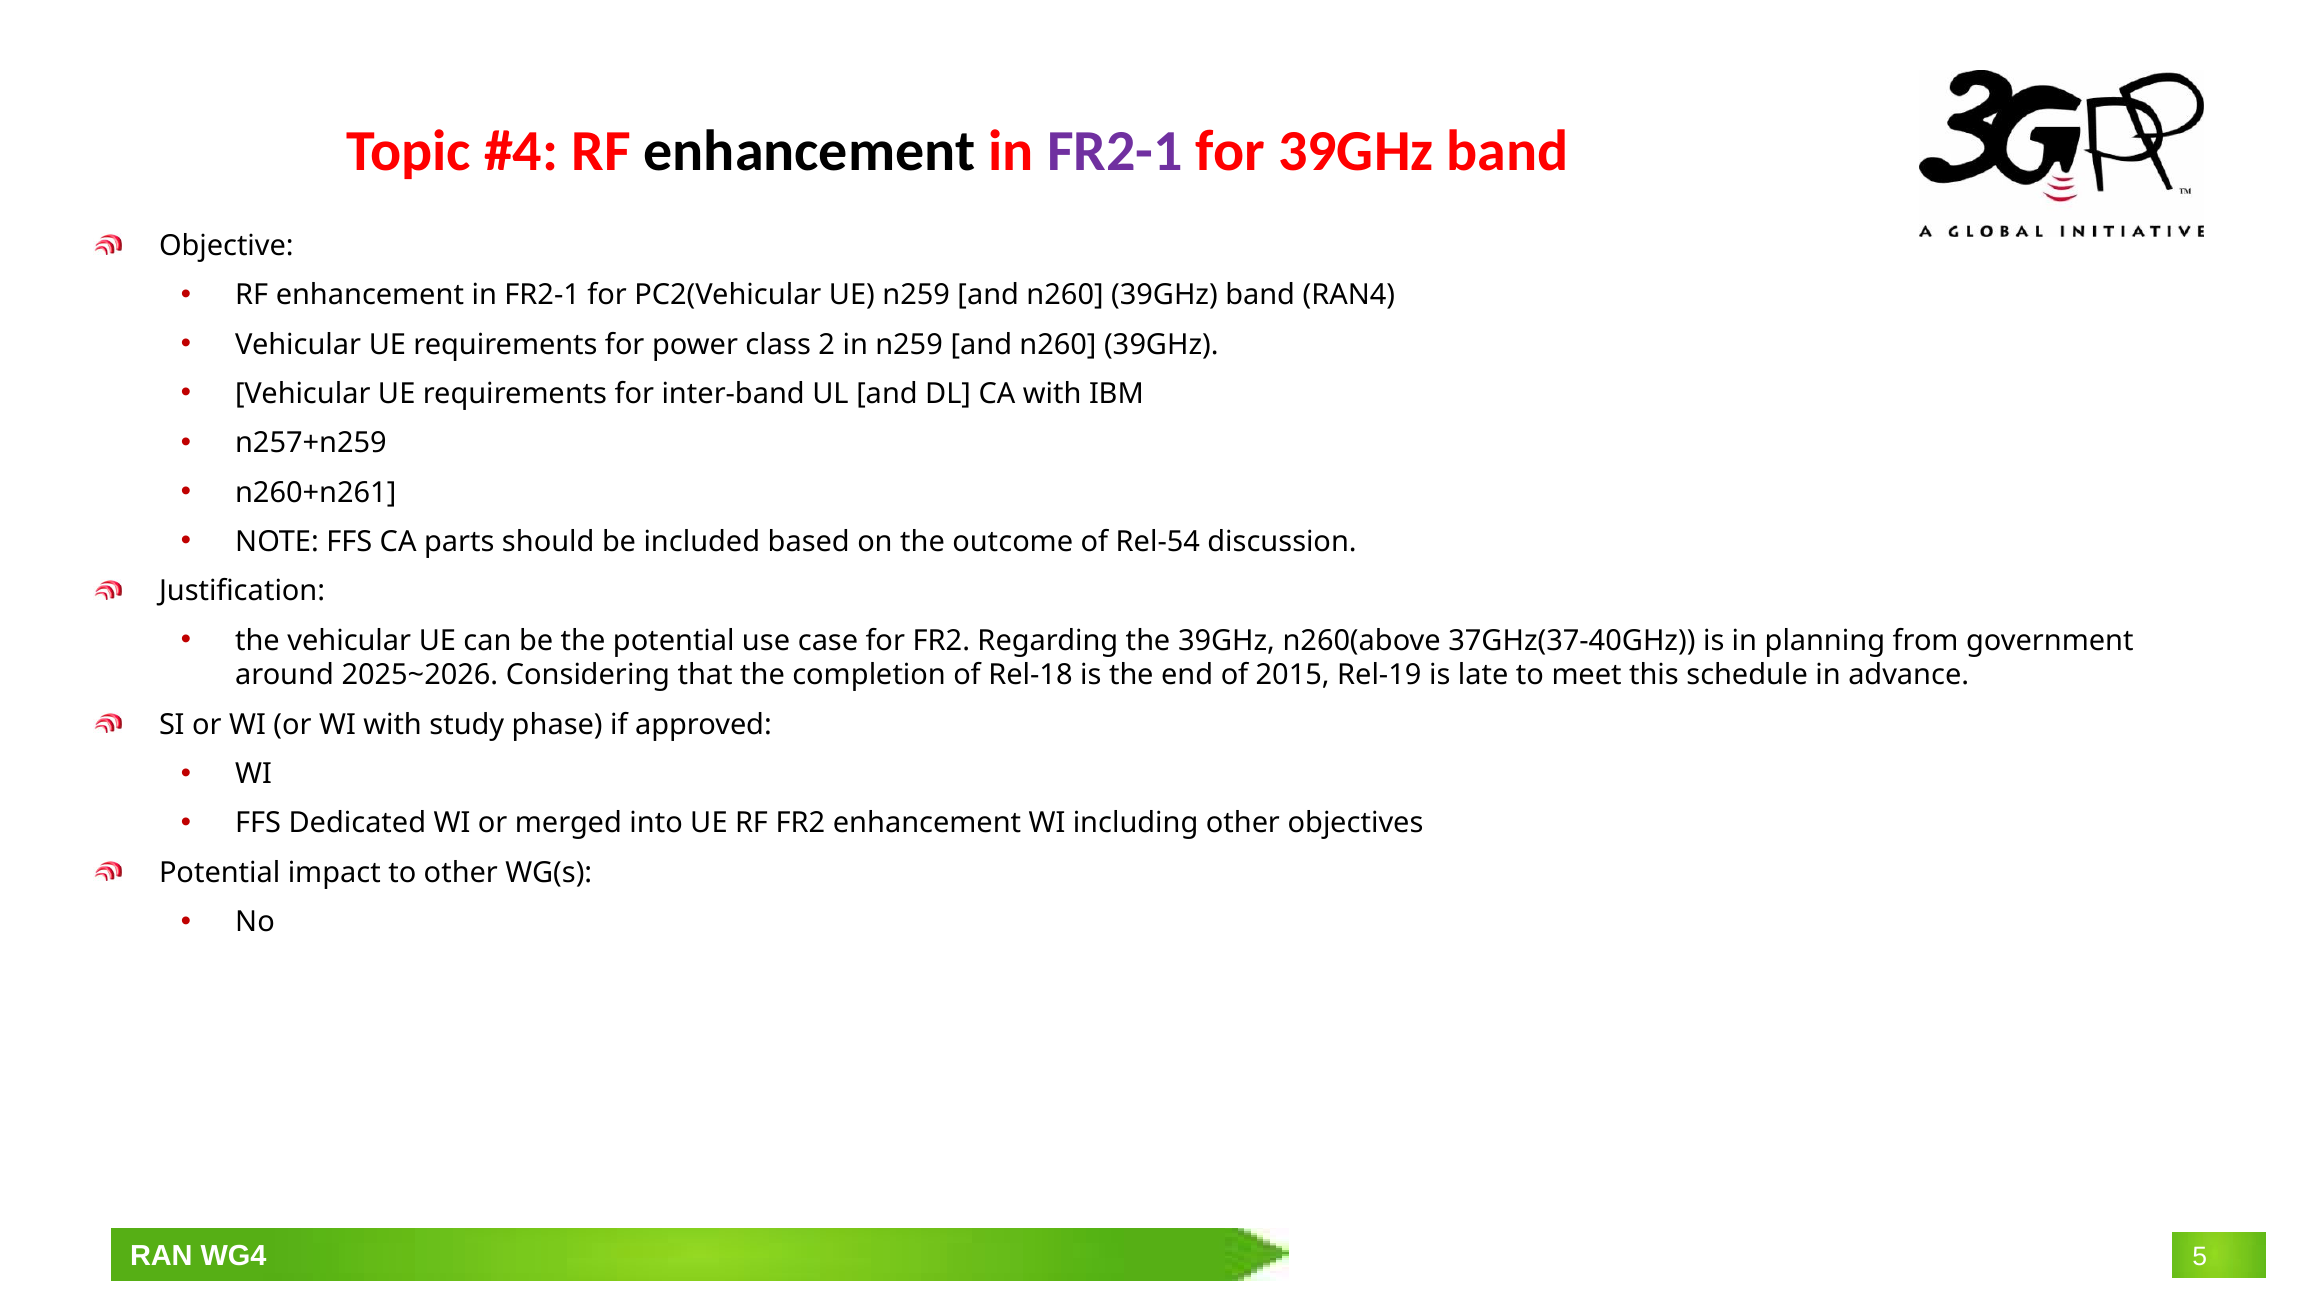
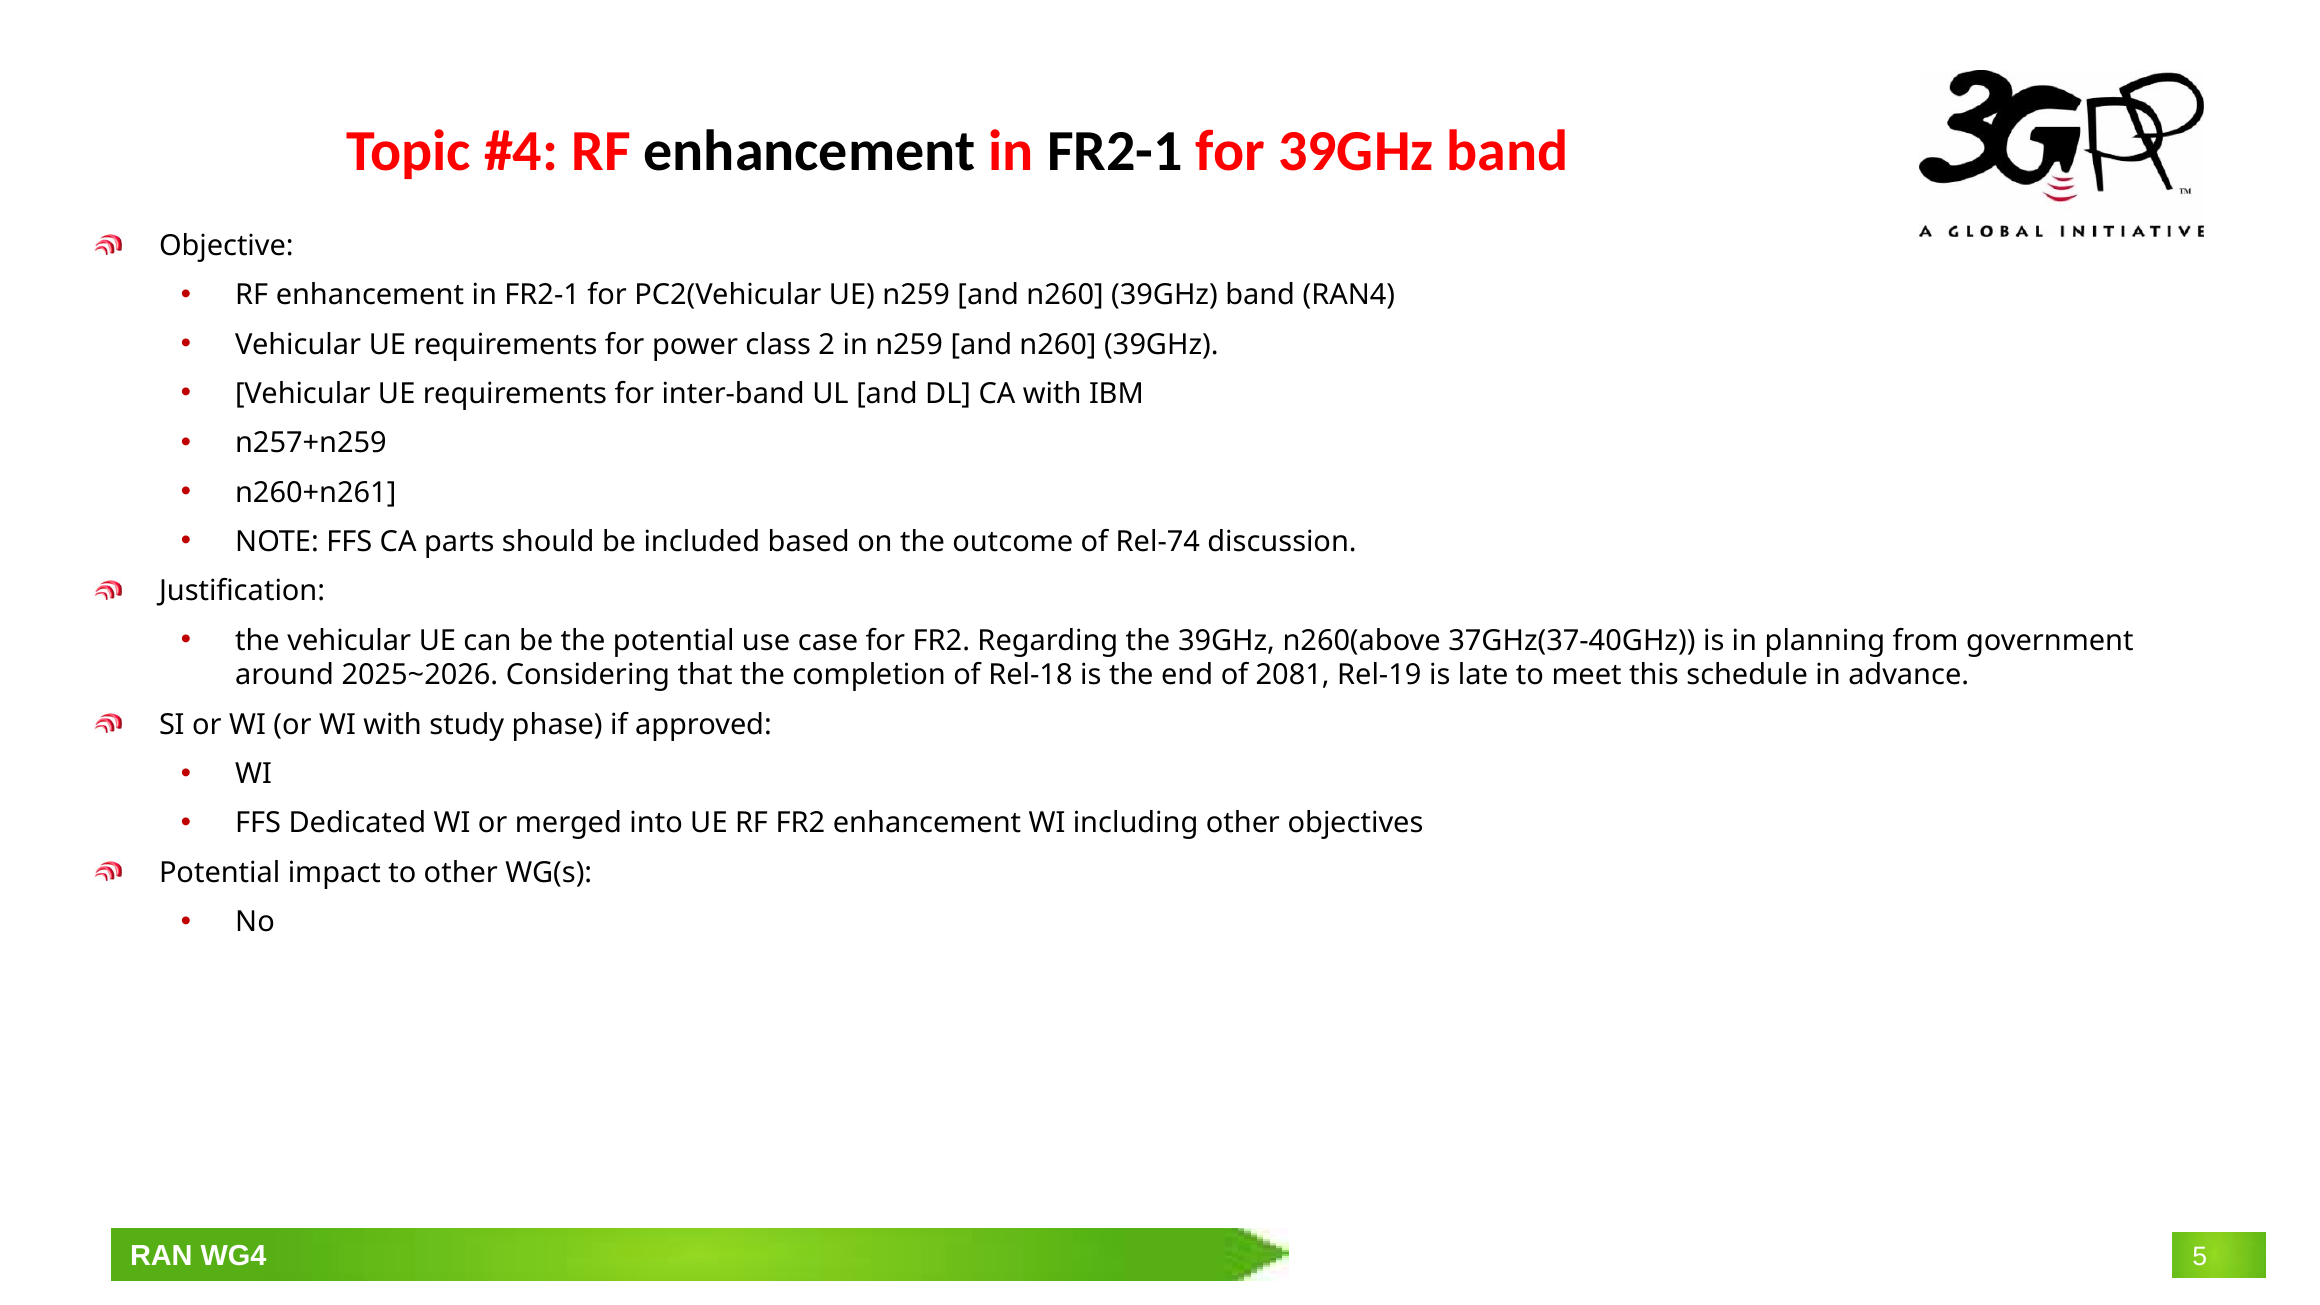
FR2-1 colour: purple -> black (1115, 151)
Rel-54: Rel-54 -> Rel-74 (1158, 542)
2015: 2015 -> 2081 (1293, 675)
